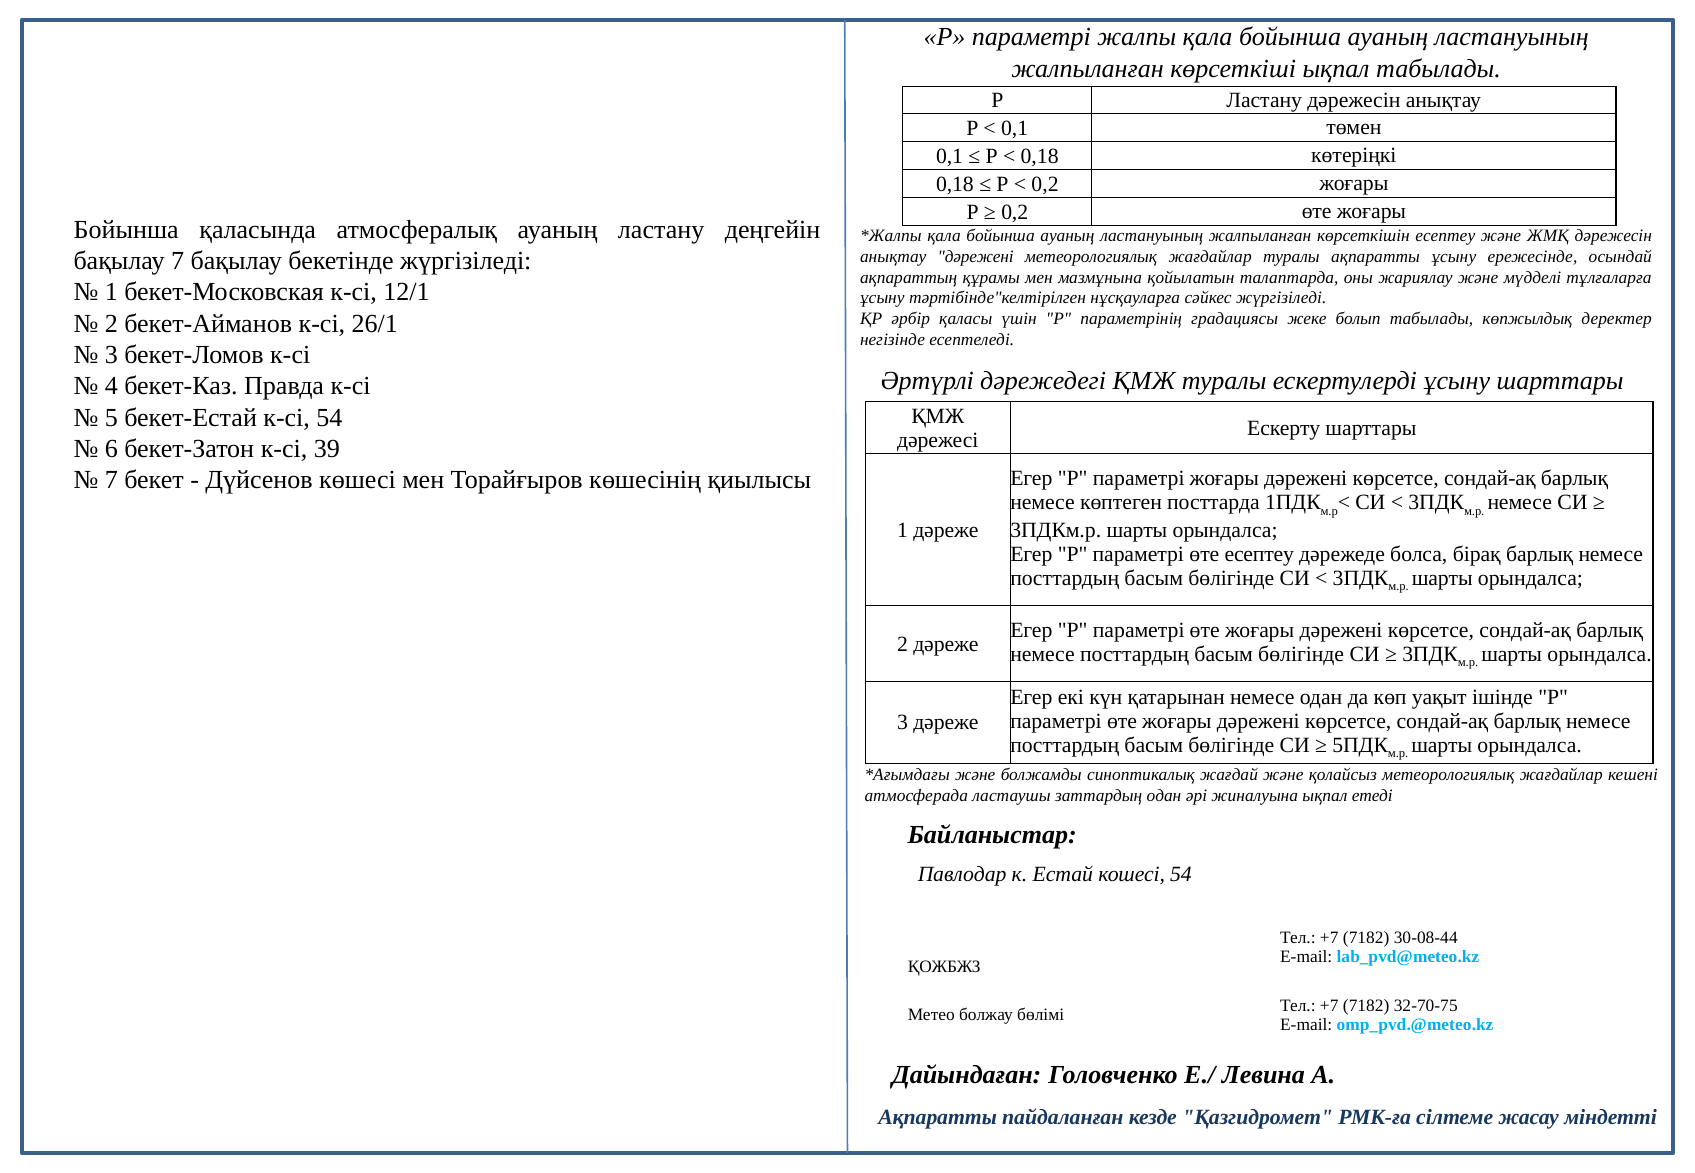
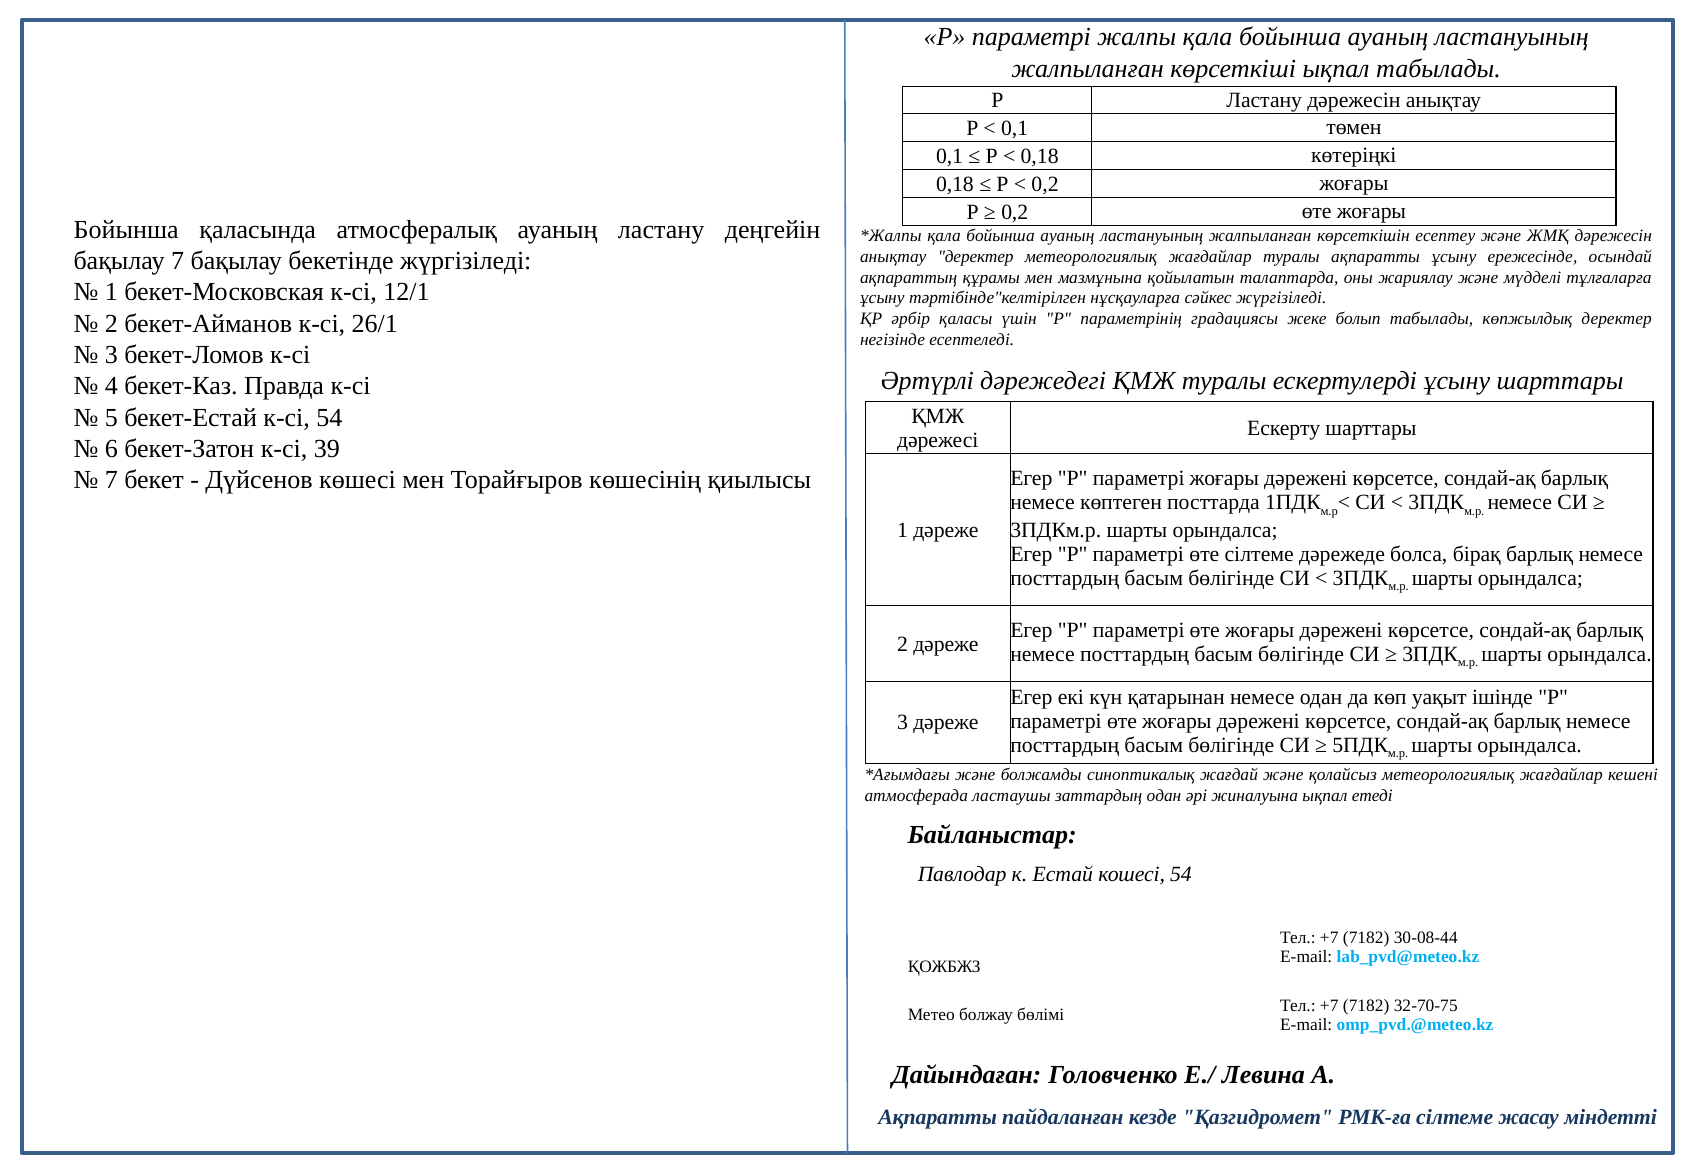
анықтау дәрежені: дәрежені -> деректер (976, 257)
өте есептеу: есептеу -> сілтеме (1259, 554)
